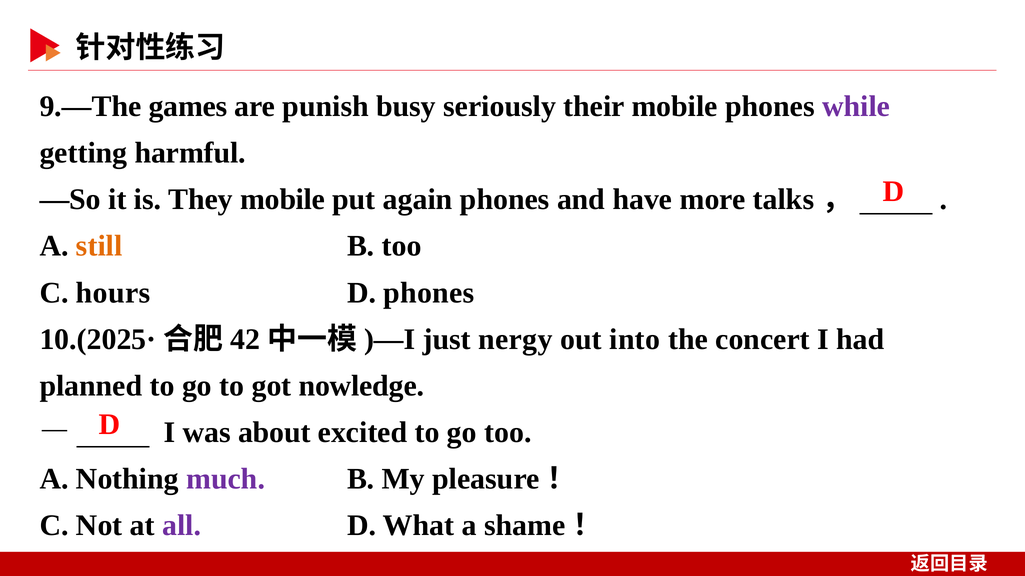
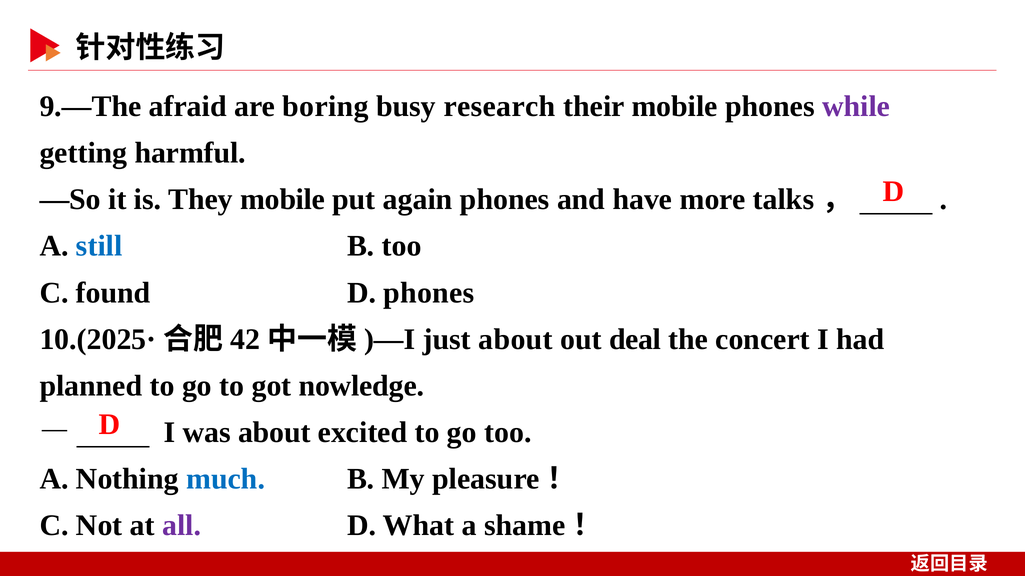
games: games -> afraid (188, 106)
punish: punish -> boring (325, 106)
seriously: seriously -> research (499, 106)
still colour: orange -> blue (99, 246)
hours: hours -> found (113, 293)
just nergy: nergy -> about (515, 340)
into: into -> deal (635, 340)
much colour: purple -> blue (226, 479)
